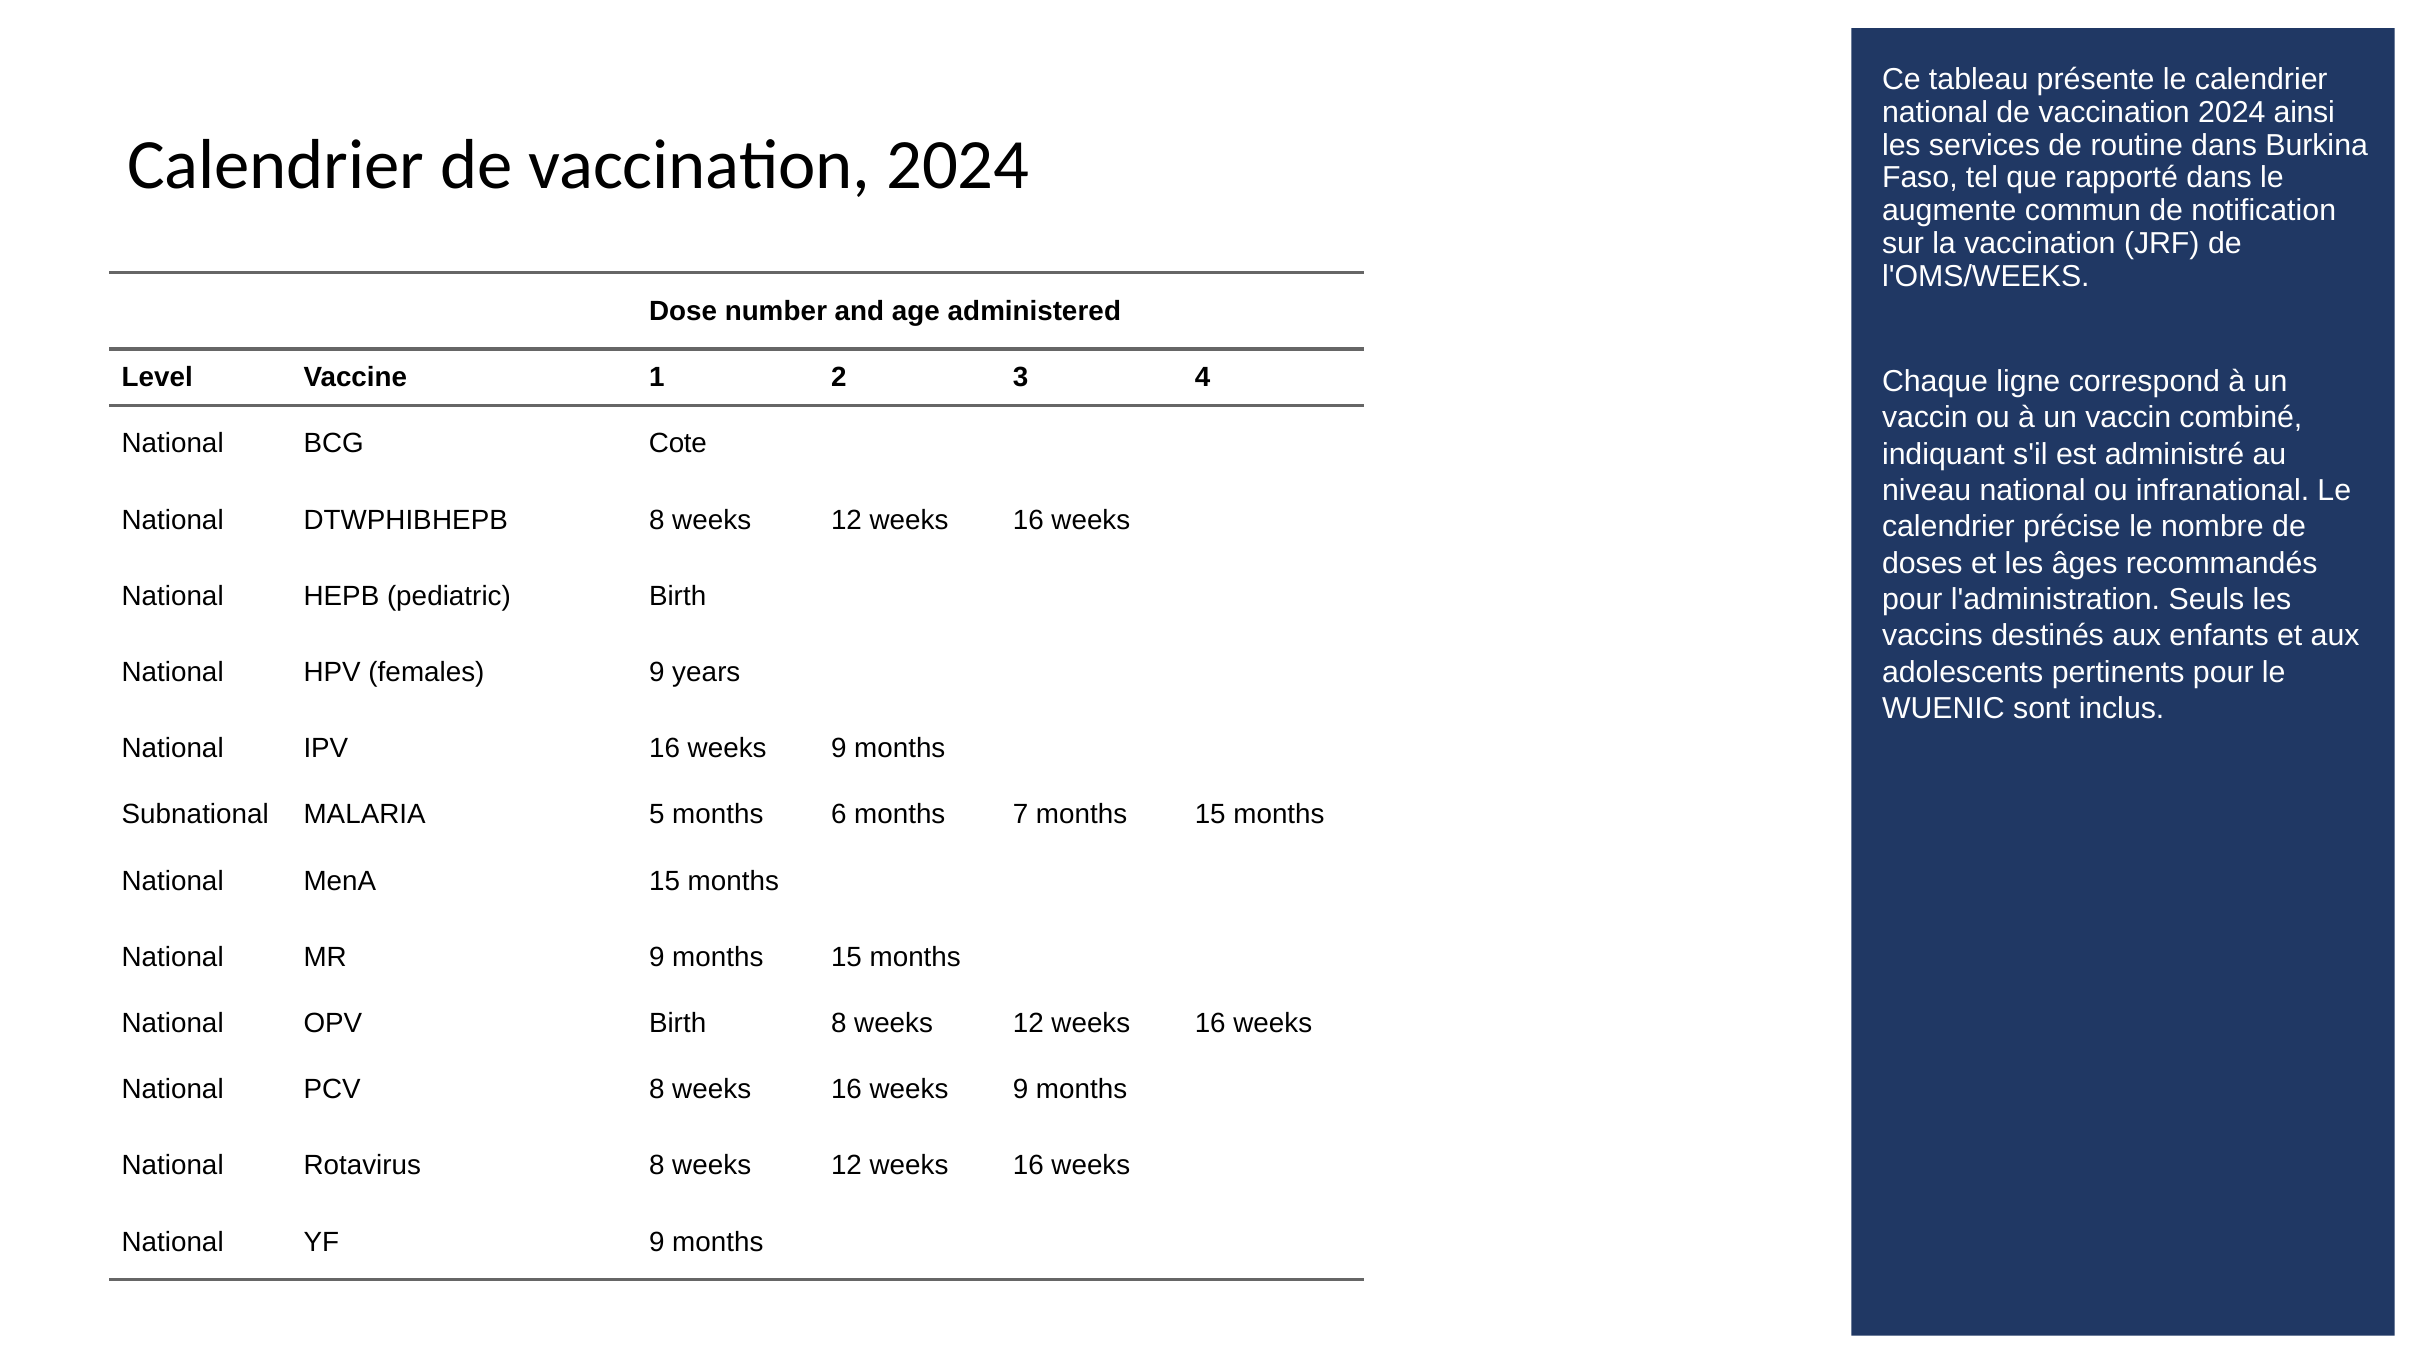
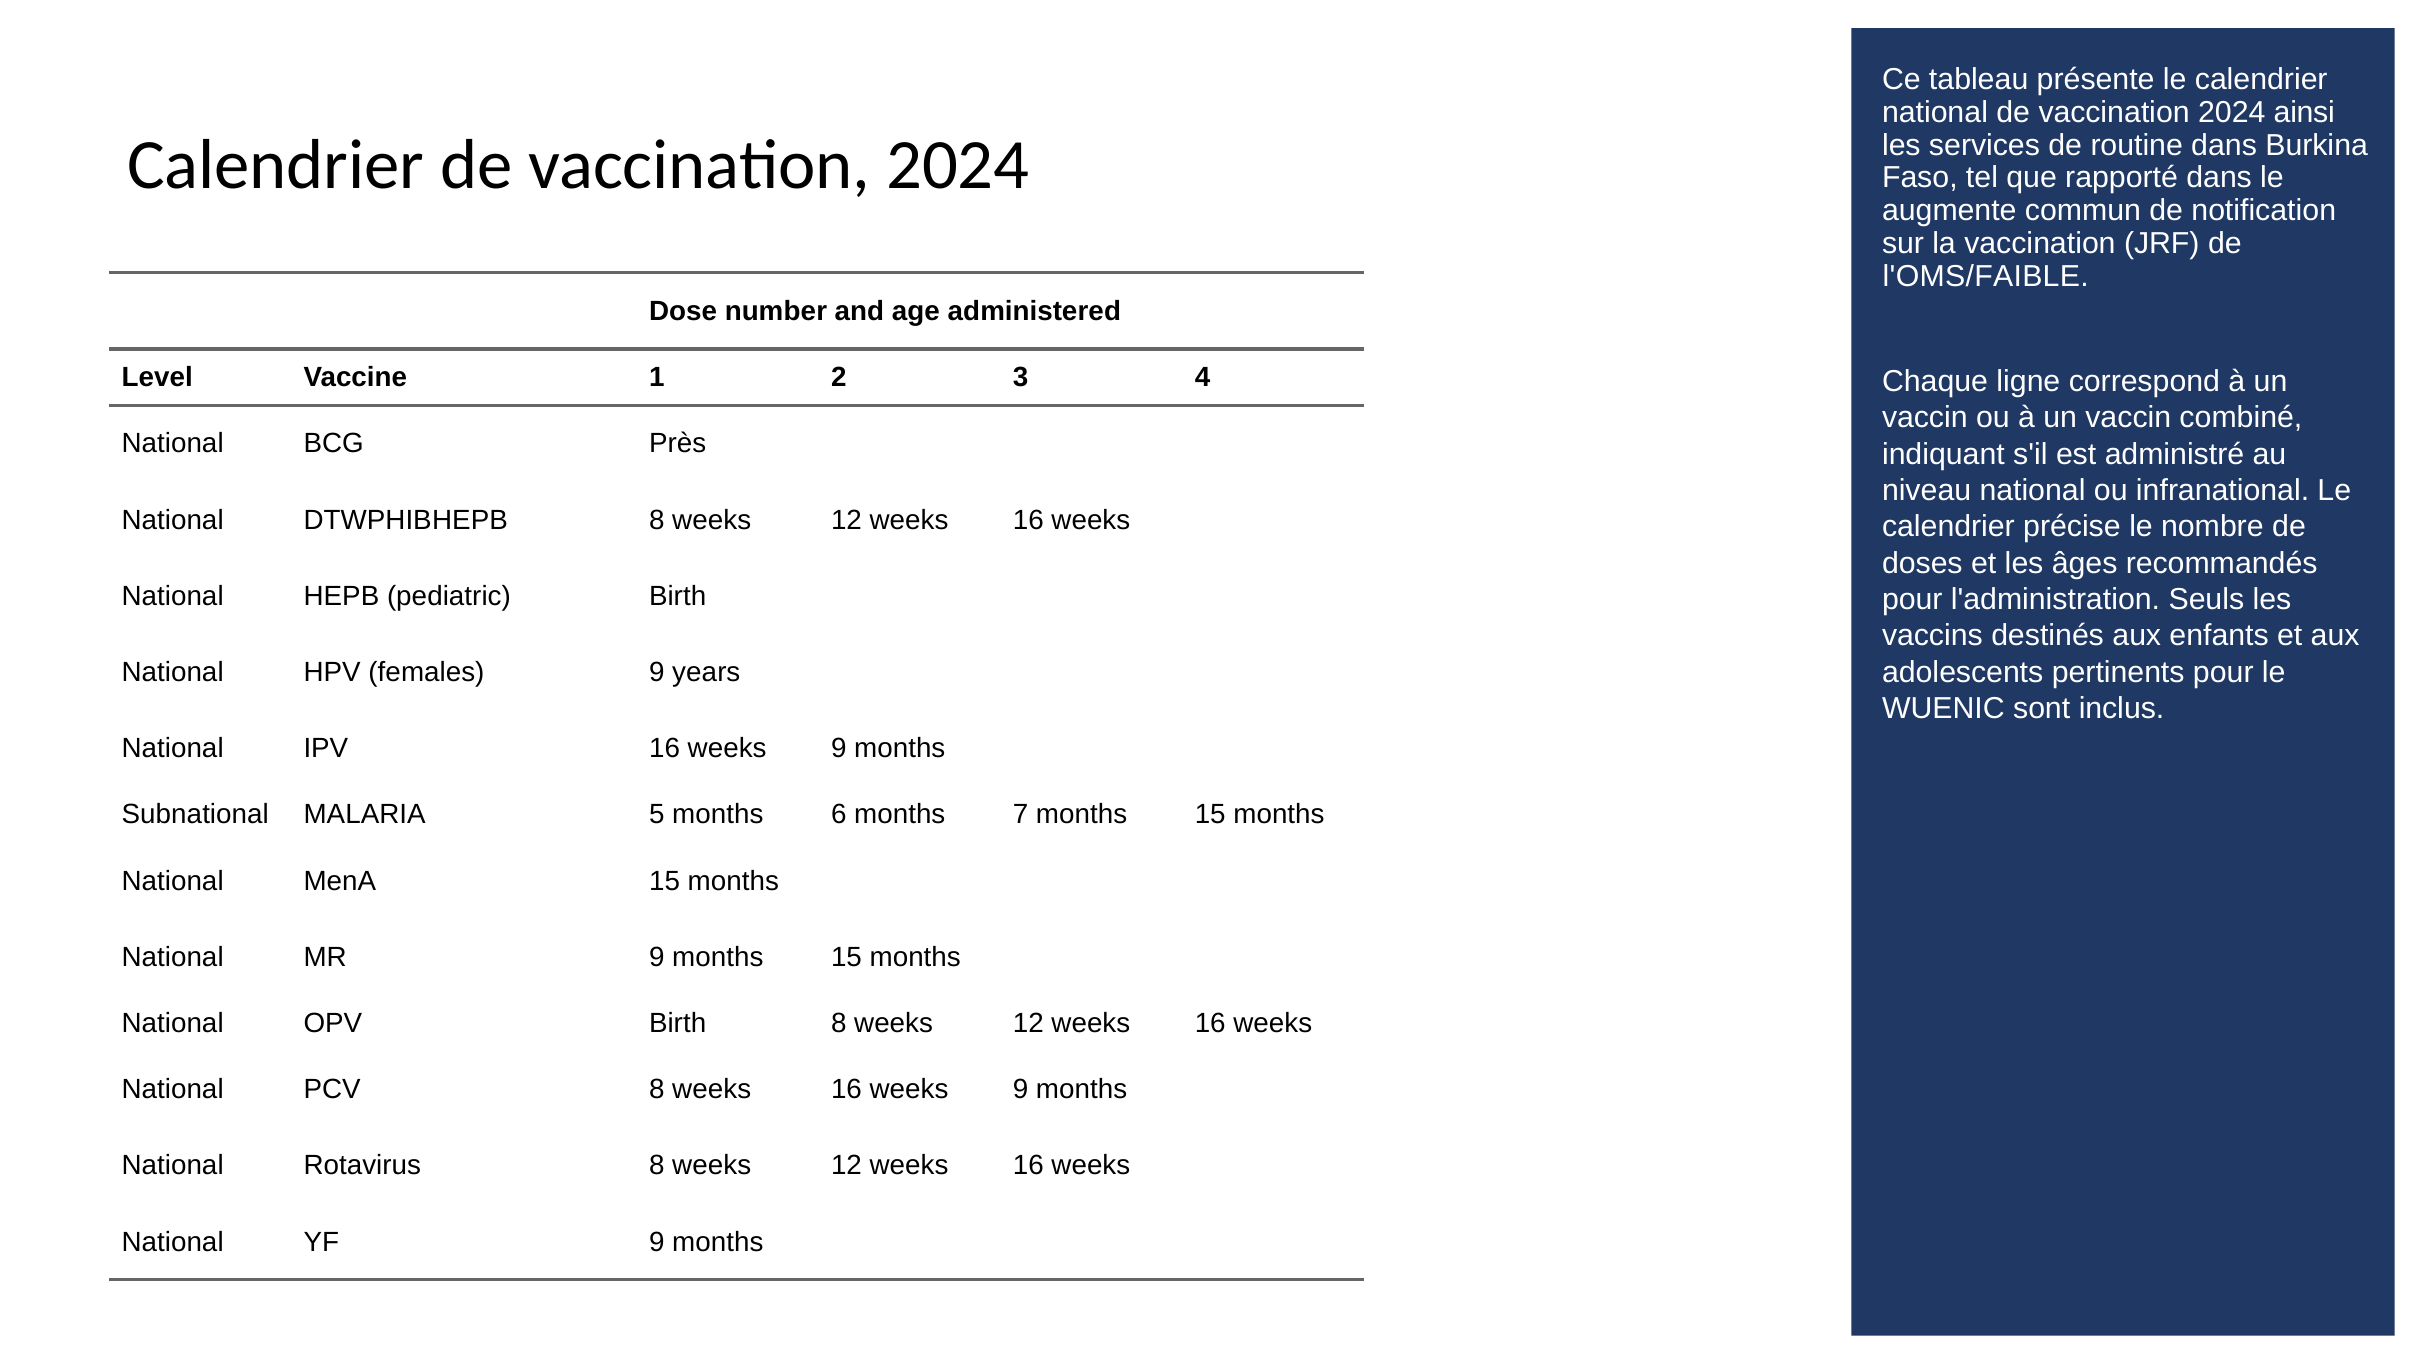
l'OMS/WEEKS: l'OMS/WEEKS -> l'OMS/FAIBLE (1986, 276)
Cote: Cote -> Près (678, 444)
